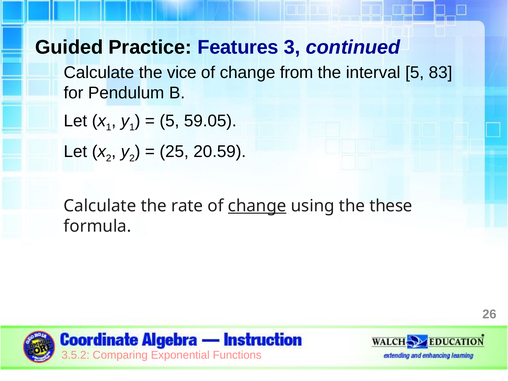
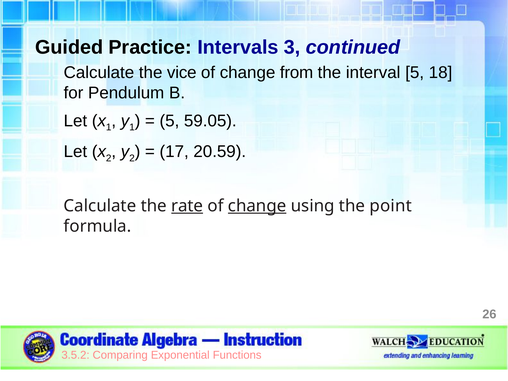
Features: Features -> Intervals (238, 47)
83: 83 -> 18 (441, 73)
25: 25 -> 17 (174, 152)
rate underline: none -> present (187, 206)
these: these -> point (391, 206)
